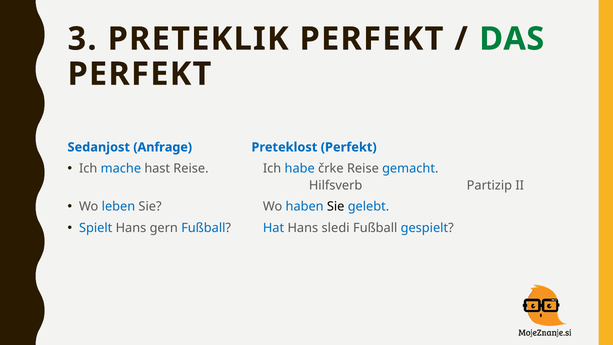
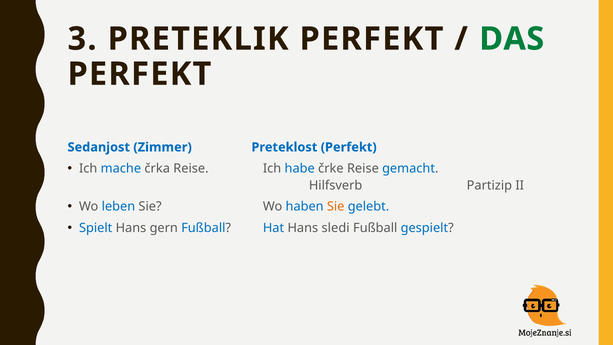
Anfrage: Anfrage -> Zimmer (163, 147)
hast: hast -> črka (157, 168)
Sie colour: black -> orange (336, 207)
